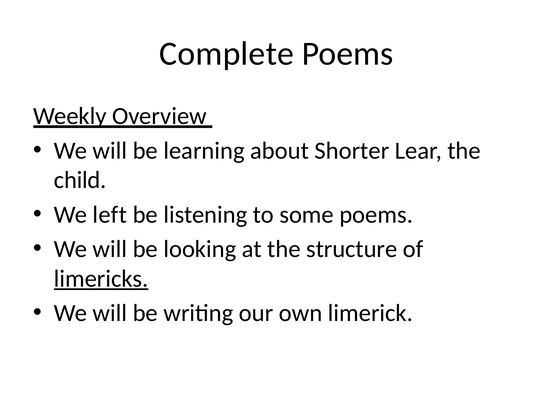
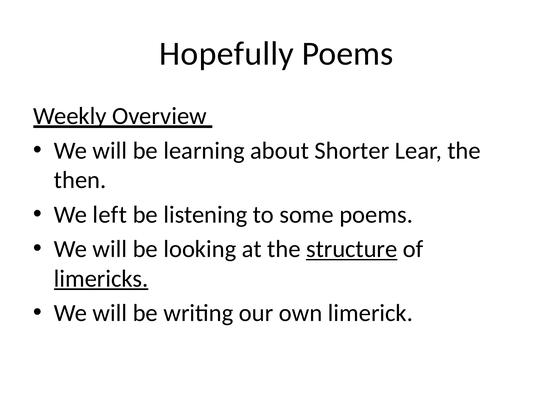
Complete: Complete -> Hopefully (227, 54)
child: child -> then (80, 180)
structure underline: none -> present (352, 249)
